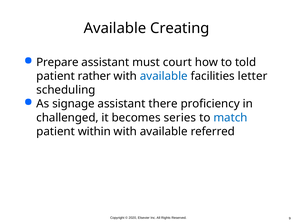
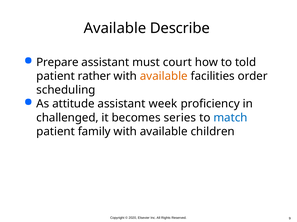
Creating: Creating -> Describe (180, 28)
available colour: blue -> orange (164, 76)
letter: letter -> order (253, 76)
signage: signage -> attitude (73, 104)
there: there -> week (163, 104)
within: within -> family (94, 132)
referred: referred -> children (213, 132)
